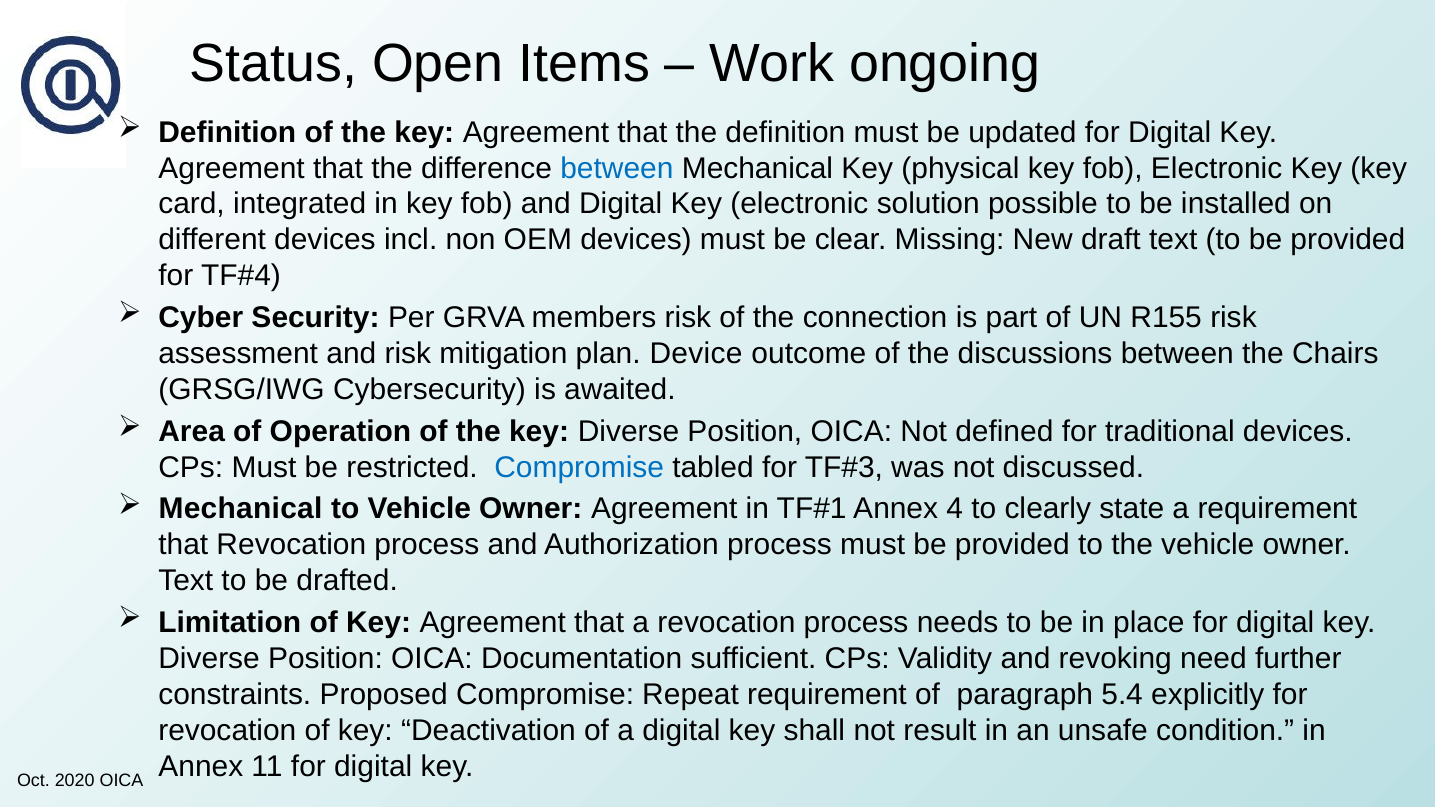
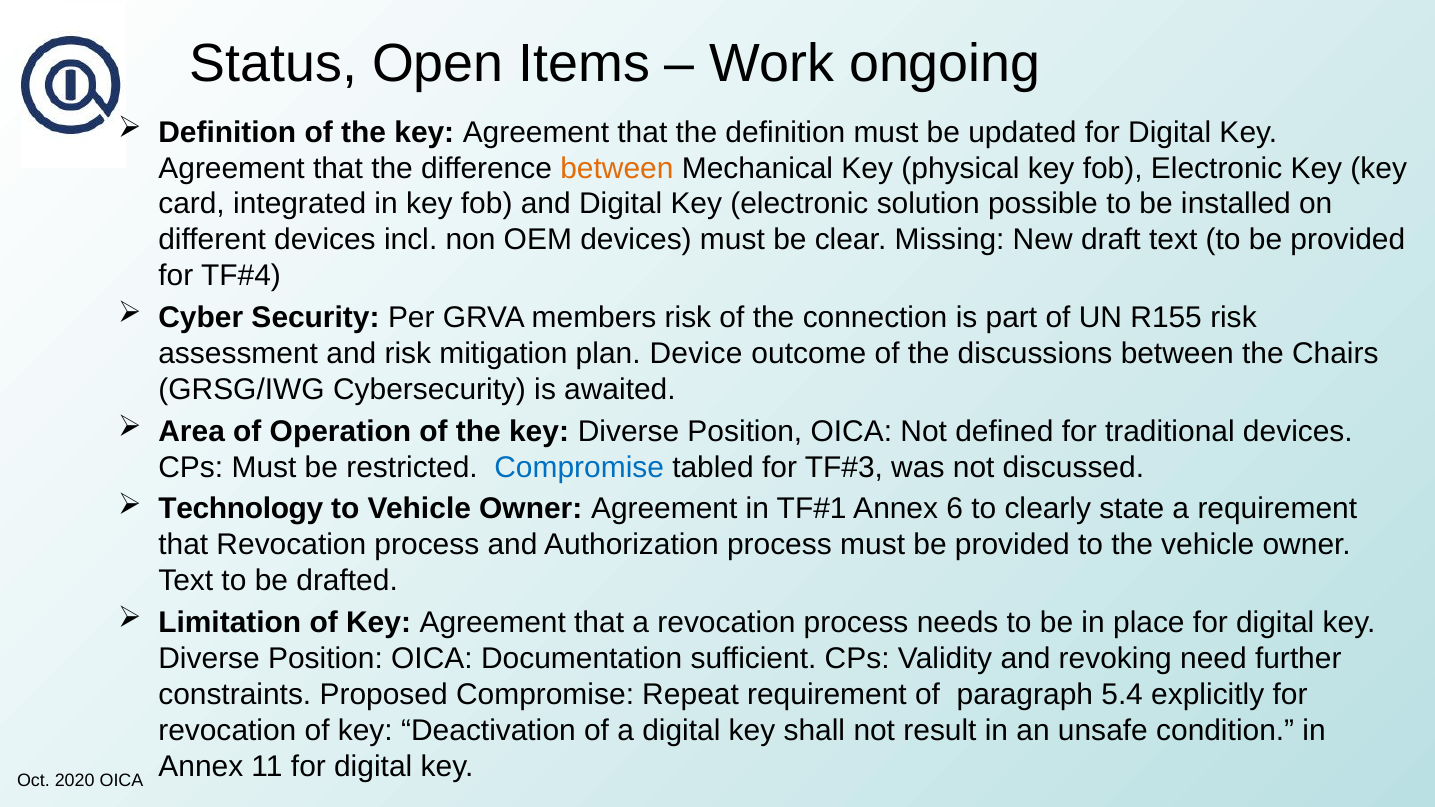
between colour: blue -> orange (617, 168)
Mechanical: Mechanical -> Technology (241, 509)
4: 4 -> 6 (955, 509)
